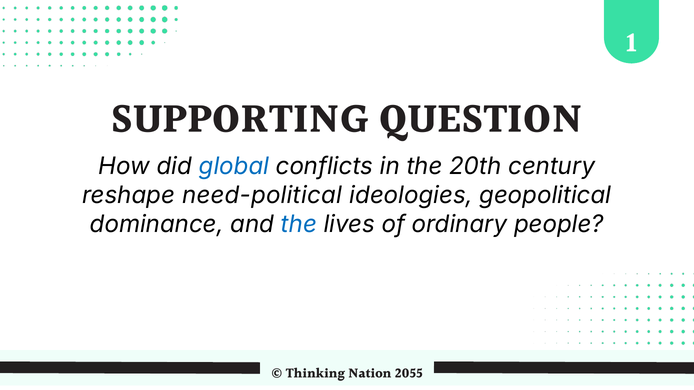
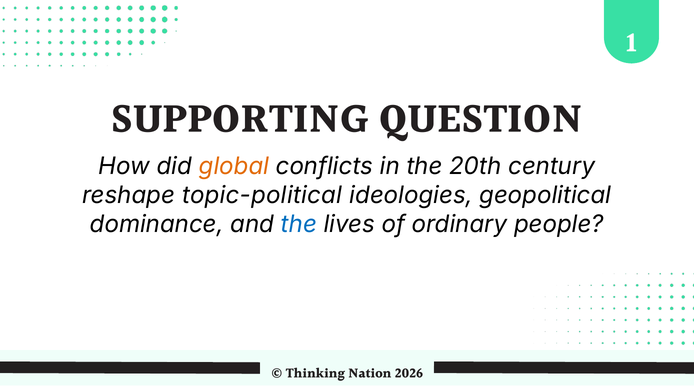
global colour: blue -> orange (234, 167)
need-political: need-political -> topic-political (262, 195)
2055: 2055 -> 2026 (409, 374)
